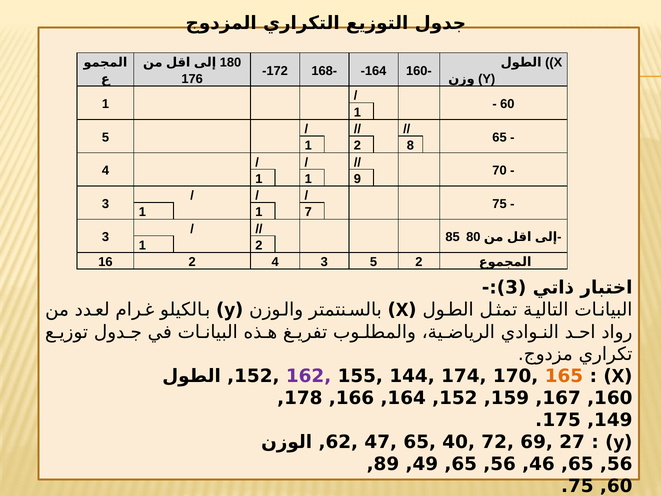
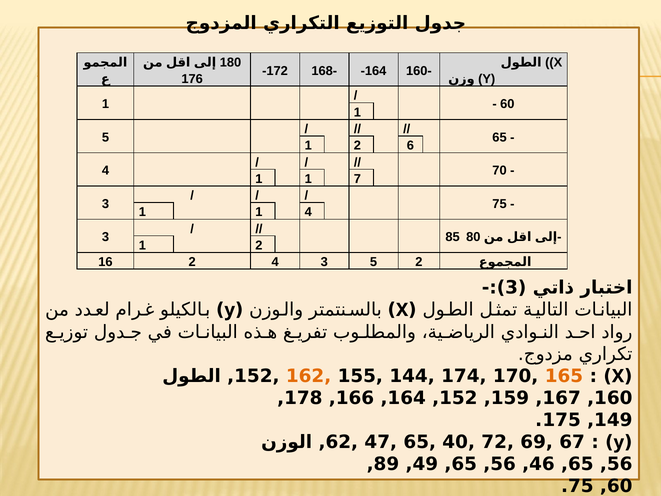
8: 8 -> 6 (410, 146)
9: 9 -> 7 (357, 179)
1 7: 7 -> 4 (308, 212)
162 colour: purple -> orange (309, 376)
27: 27 -> 67 (572, 442)
